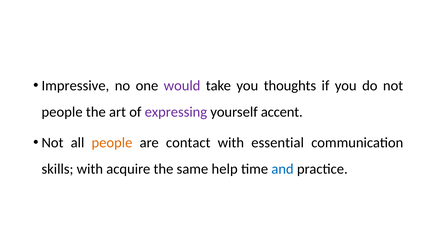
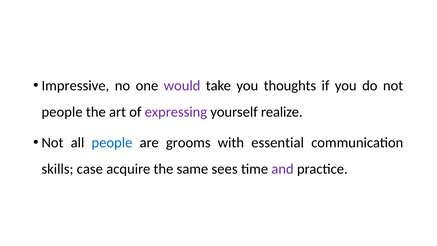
accent: accent -> realize (282, 112)
people colour: orange -> blue (112, 143)
contact: contact -> grooms (188, 143)
skills with: with -> case (90, 169)
help: help -> sees (225, 169)
and colour: blue -> purple (283, 169)
